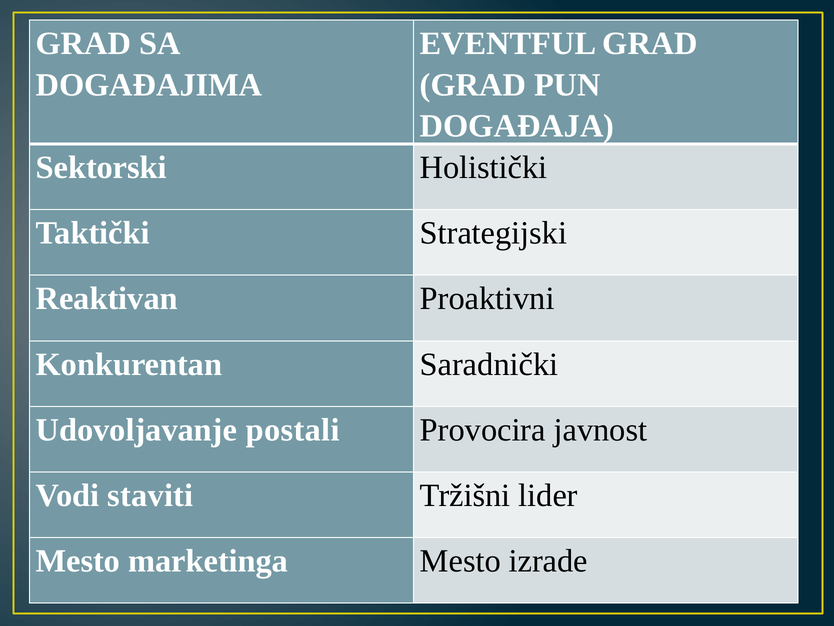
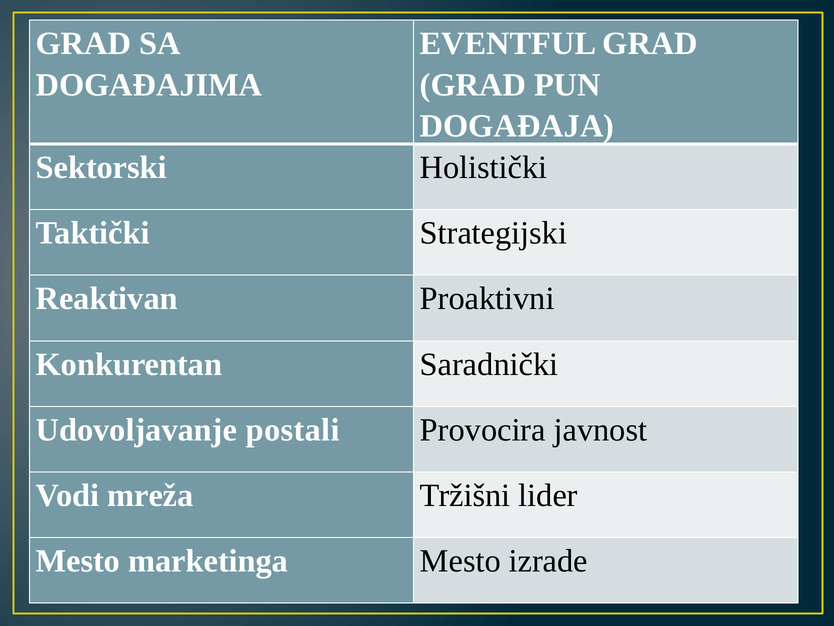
staviti: staviti -> mreža (150, 495)
